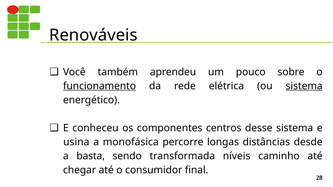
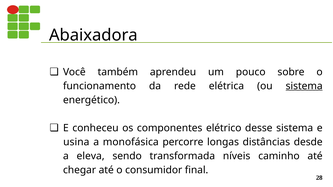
Renováveis: Renováveis -> Abaixadora (93, 35)
funcionamento underline: present -> none (100, 86)
centros: centros -> elétrico (224, 128)
basta: basta -> eleva (91, 156)
